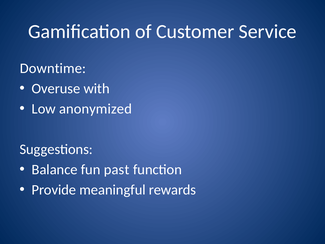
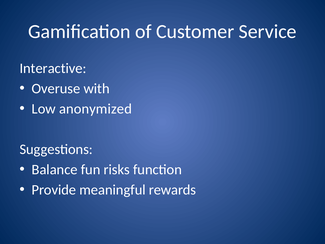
Downtime: Downtime -> Interactive (53, 68)
past: past -> risks (117, 169)
